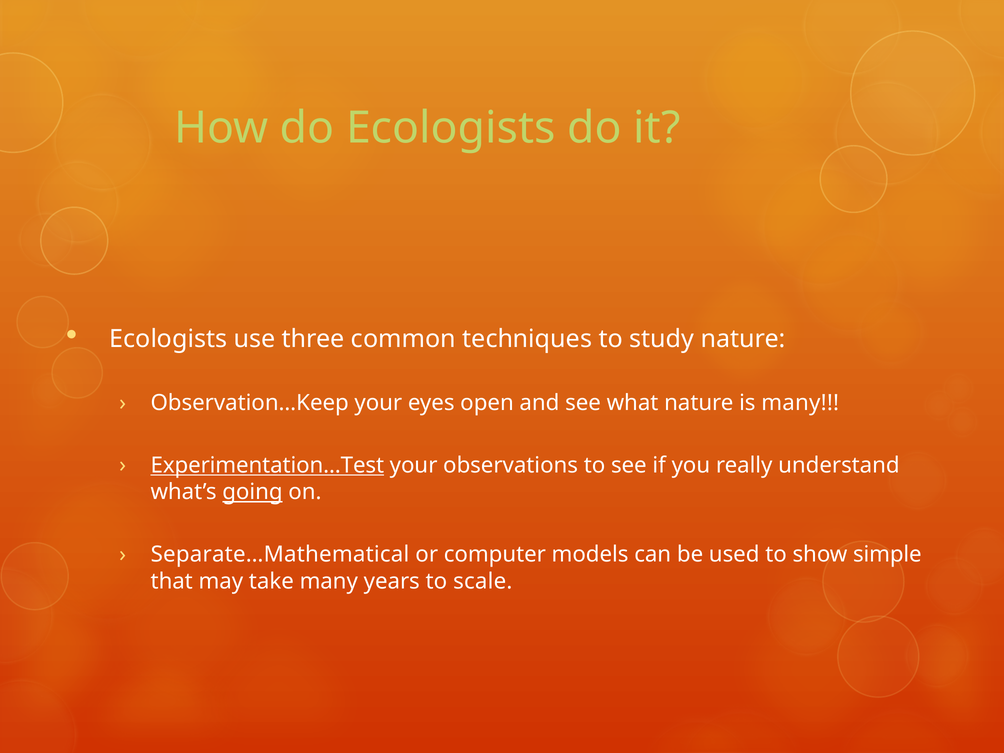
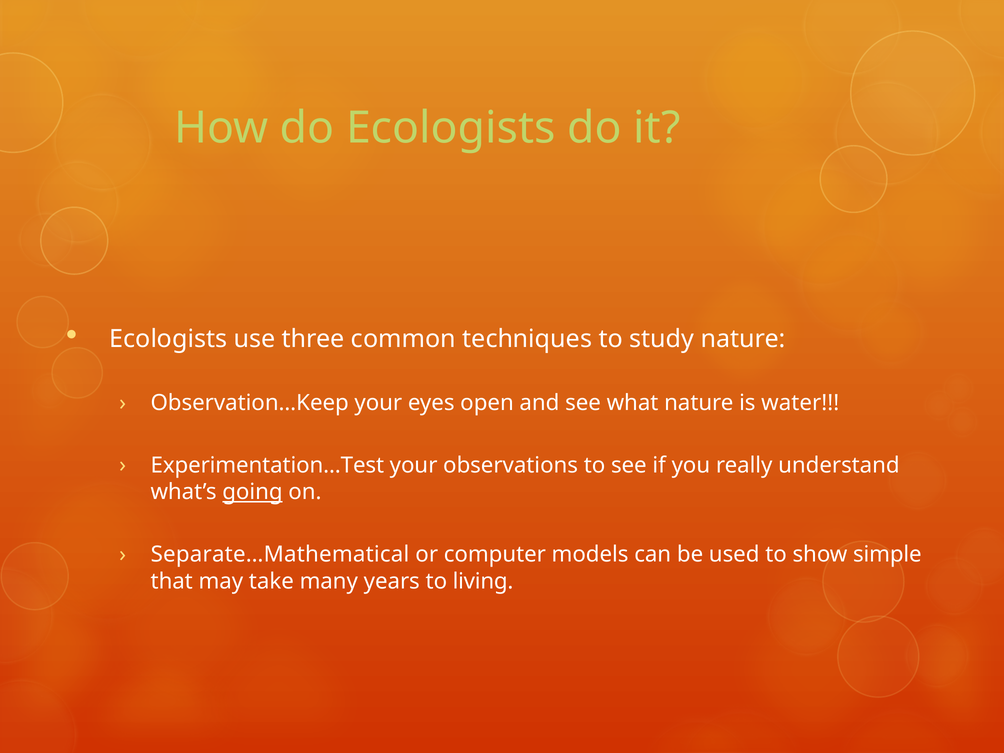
is many: many -> water (800, 403)
Experimentation…Test underline: present -> none (267, 465)
scale: scale -> living (483, 581)
